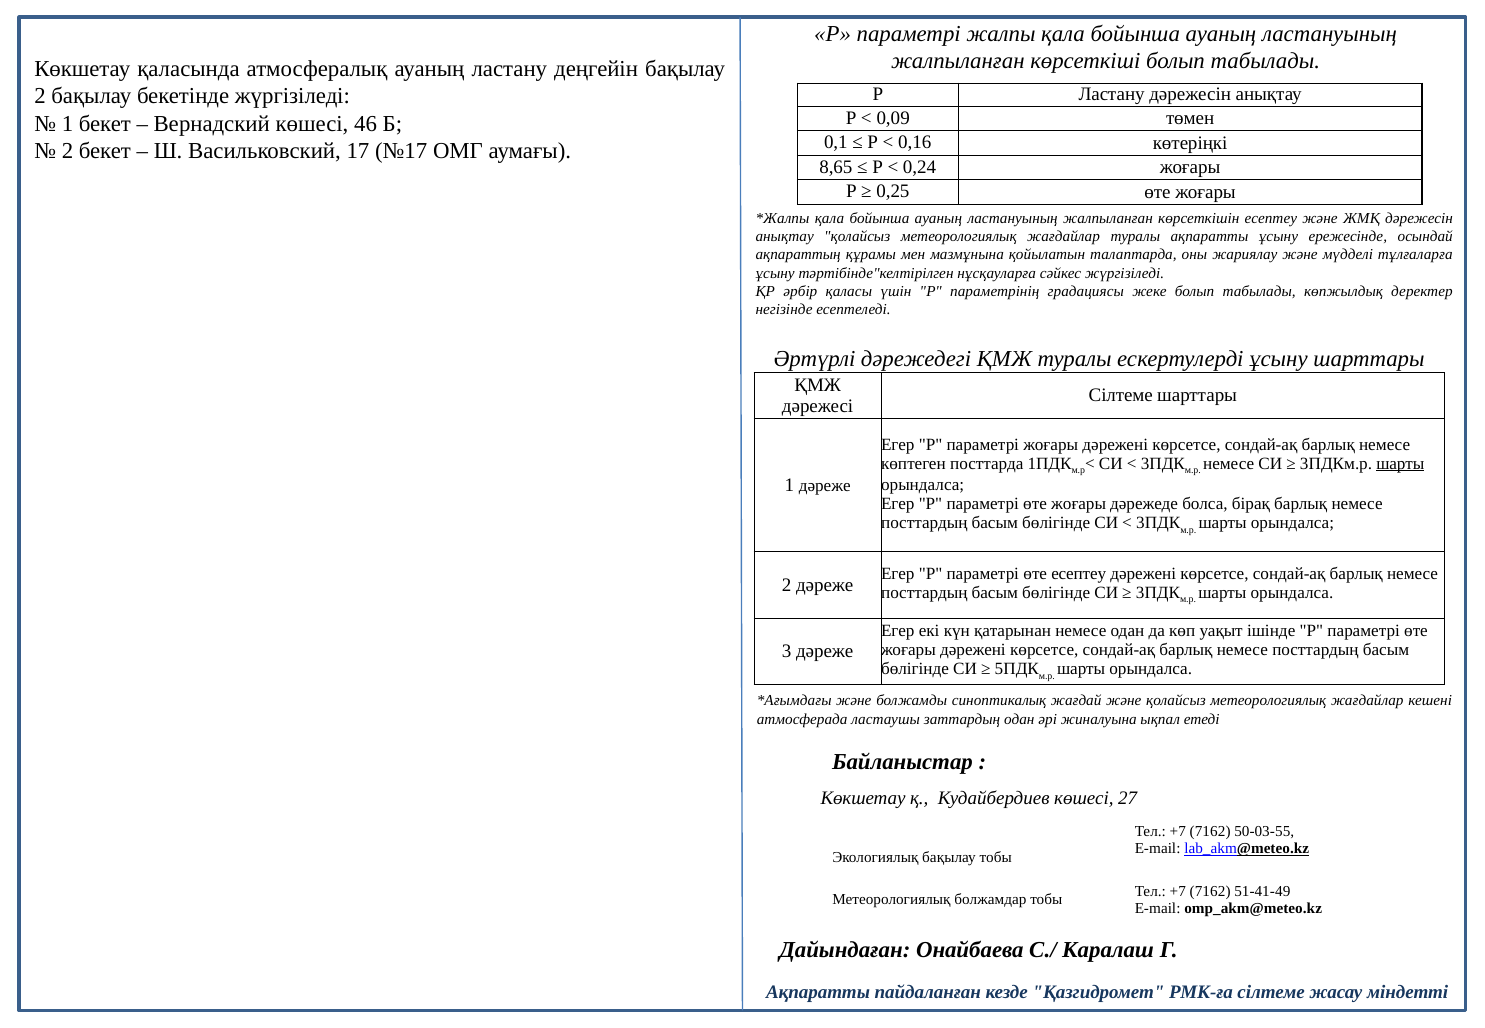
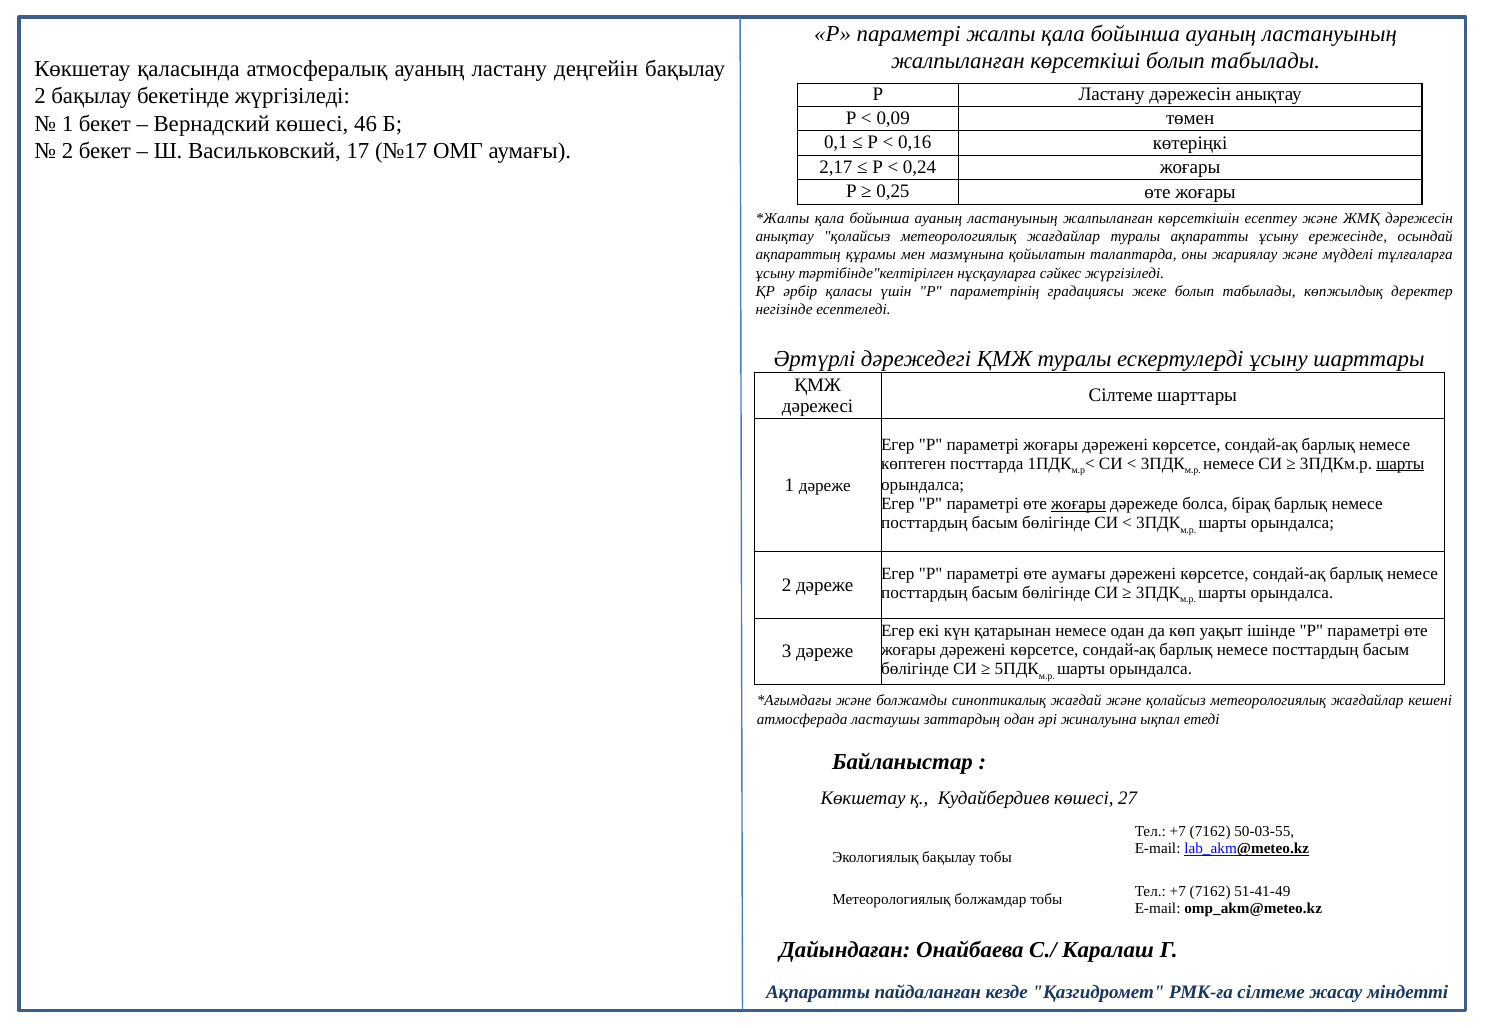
8,65: 8,65 -> 2,17 (836, 167)
жоғары underline: none -> present (1079, 504)
өте есептеу: есептеу -> аумағы (1079, 574)
